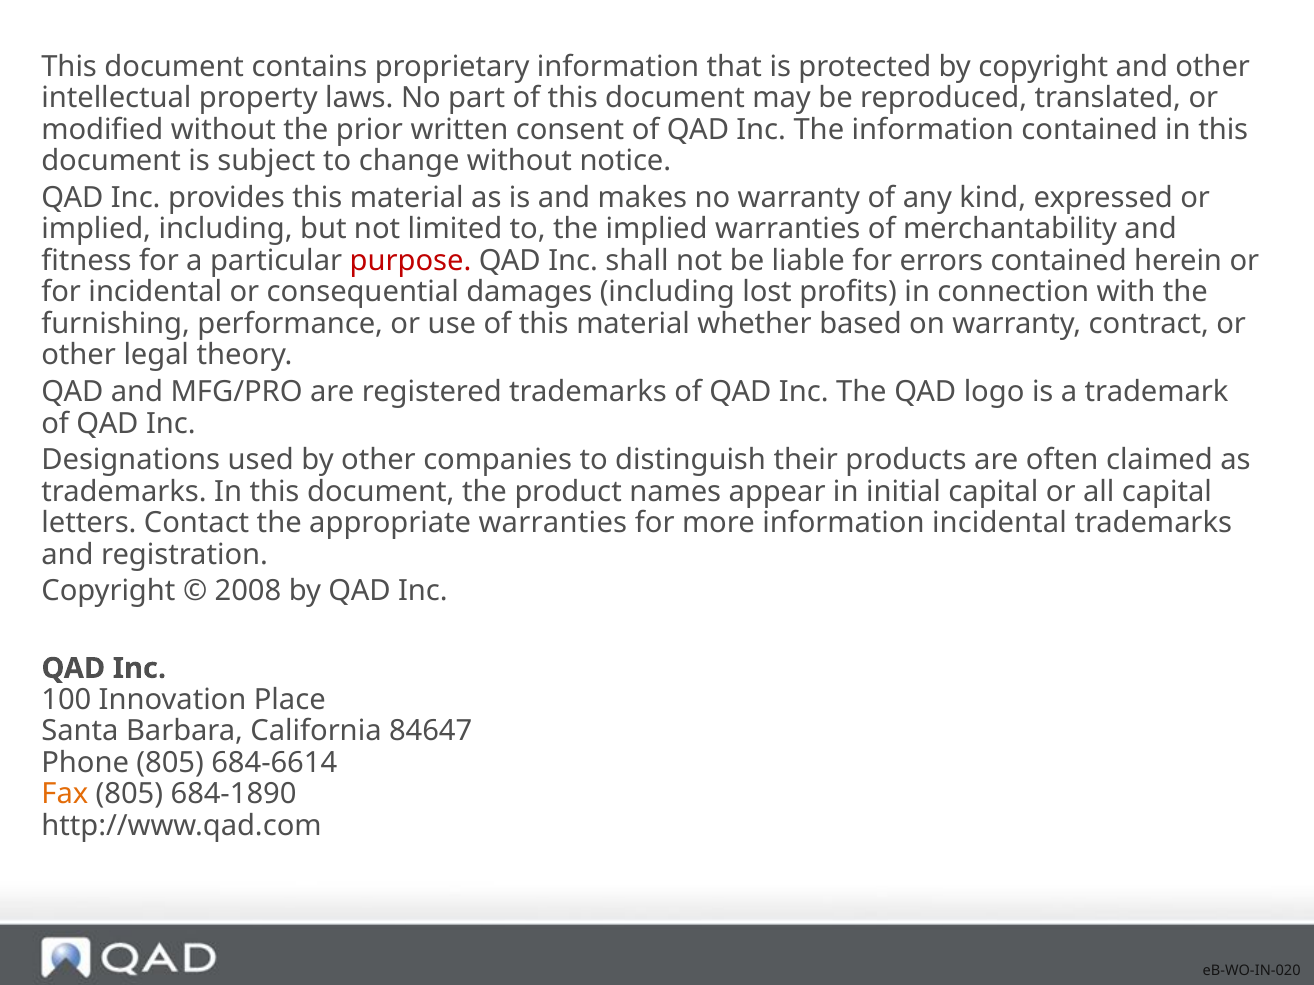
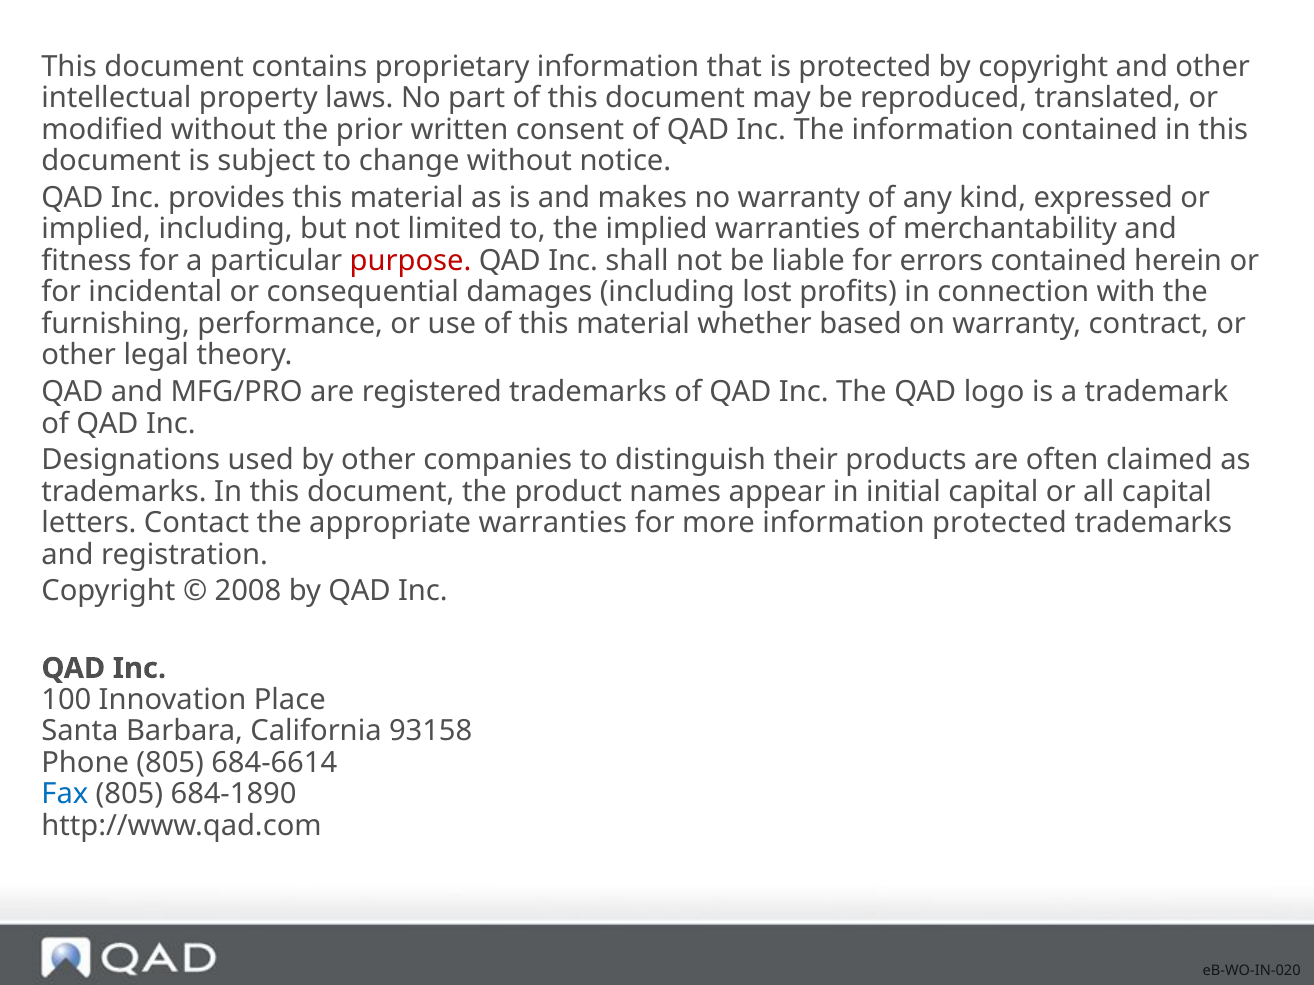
information incidental: incidental -> protected (999, 523)
84647: 84647 -> 93158 (431, 732)
Fax colour: orange -> blue (65, 795)
